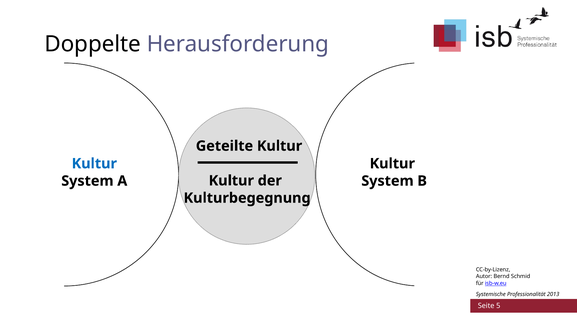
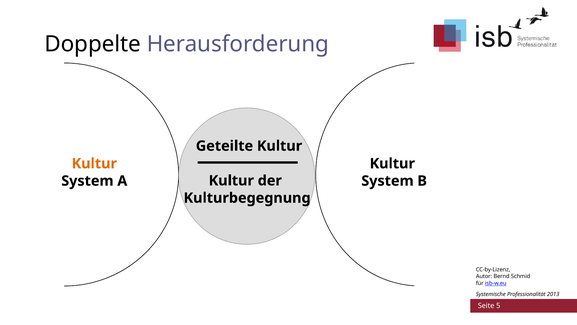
Kultur colour: blue -> orange (94, 163)
